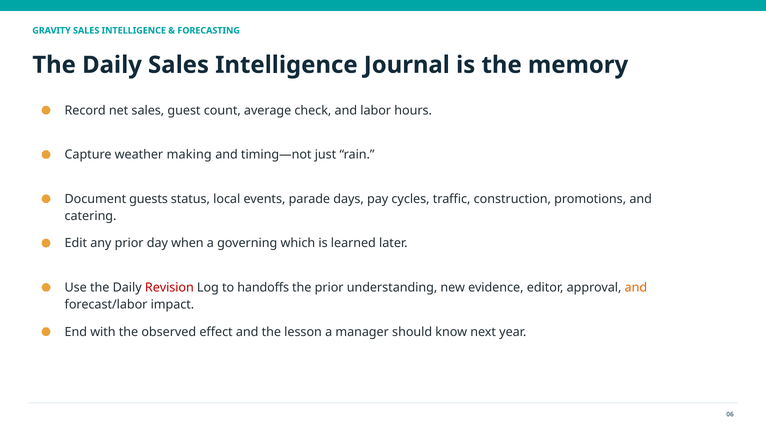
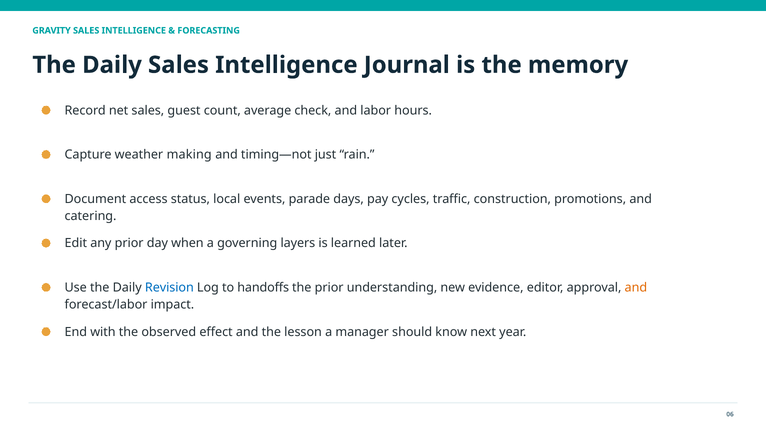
guests: guests -> access (148, 199)
which: which -> layers (298, 243)
Revision colour: red -> blue (169, 288)
